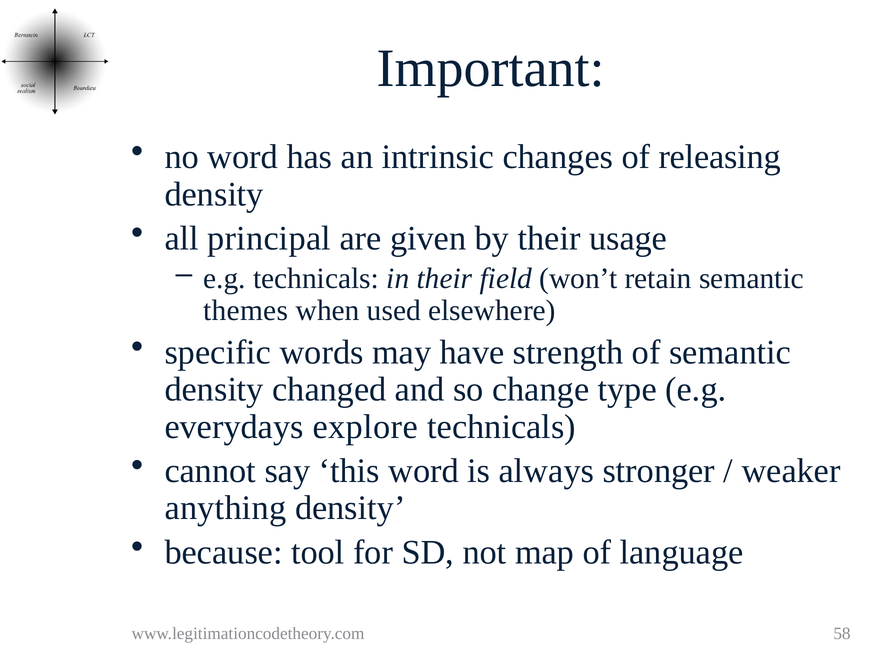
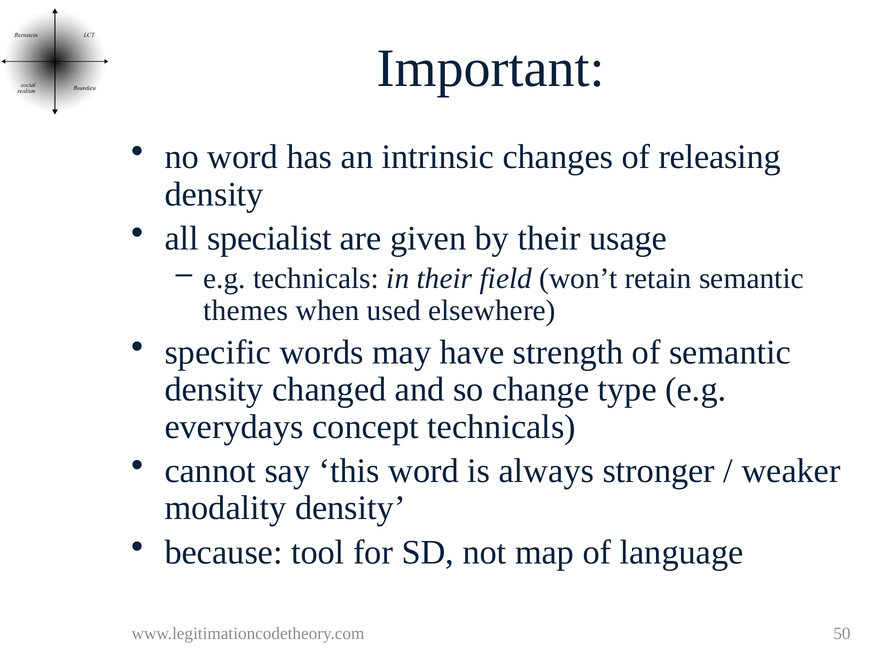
principal: principal -> specialist (269, 238)
explore: explore -> concept (365, 427)
anything: anything -> modality (226, 508)
58: 58 -> 50 (842, 633)
